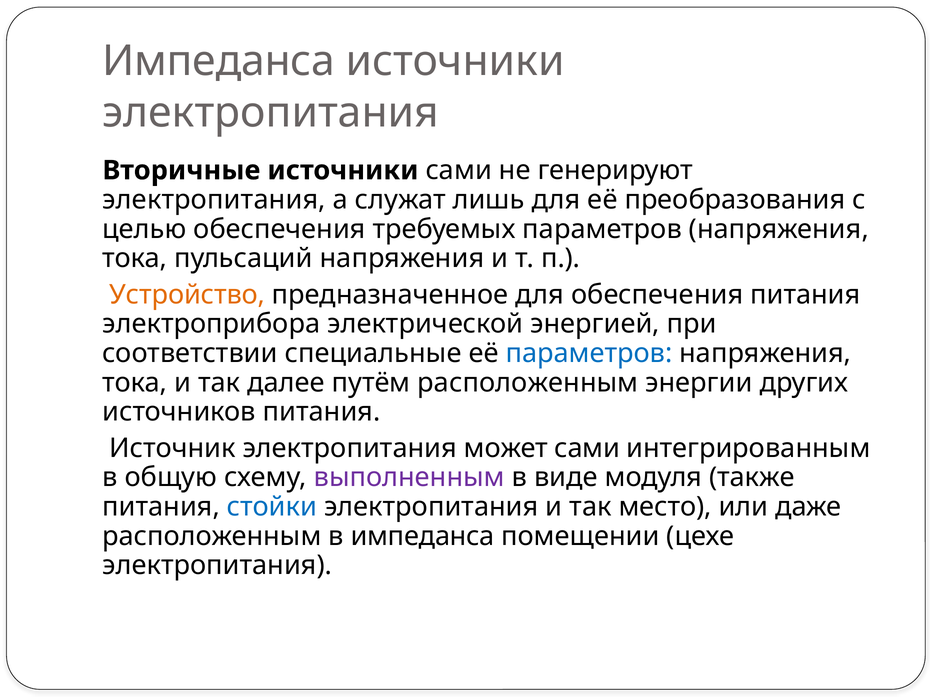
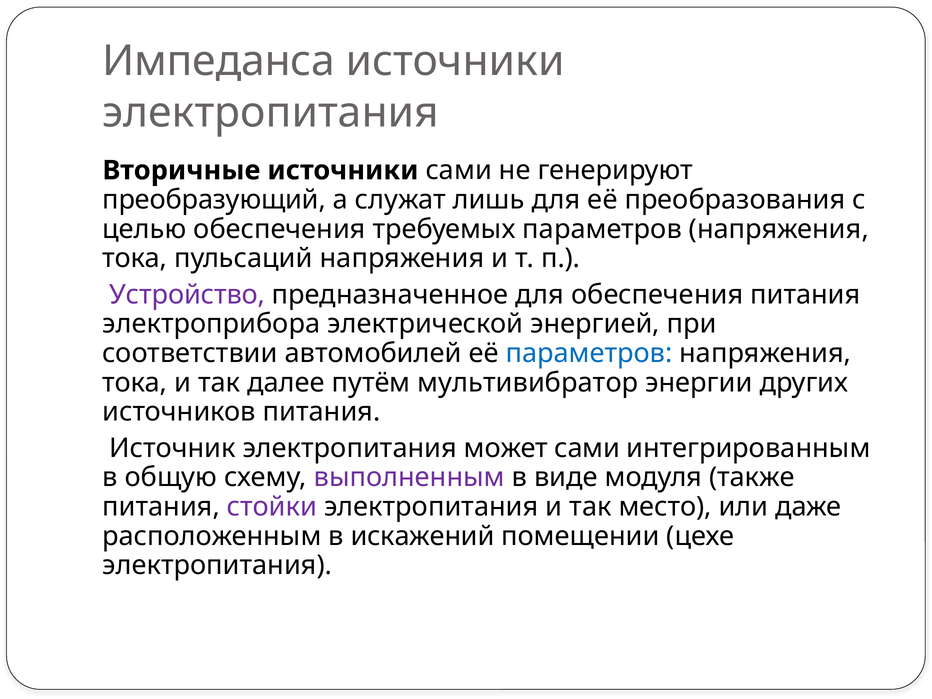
электропитания: электропитания -> преобразующий (214, 200)
Устройство colour: orange -> purple (187, 295)
специальные: специальные -> автомобилей (373, 353)
путём расположенным: расположенным -> мультивибратор (528, 383)
стойки colour: blue -> purple (272, 507)
в импеданса: импеданса -> искажений (423, 536)
